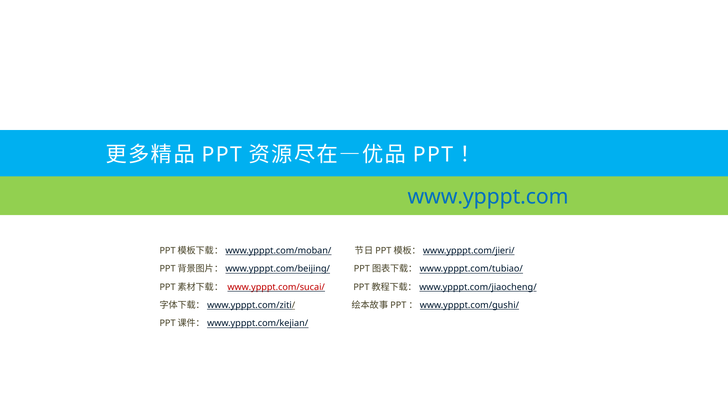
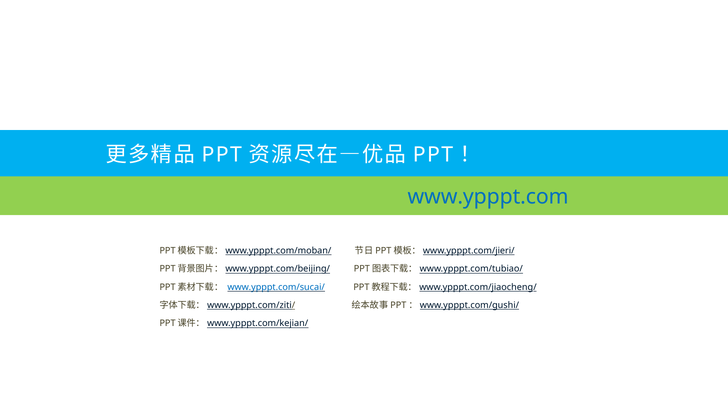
www.ypppt.com/sucai/ colour: red -> blue (276, 287)
